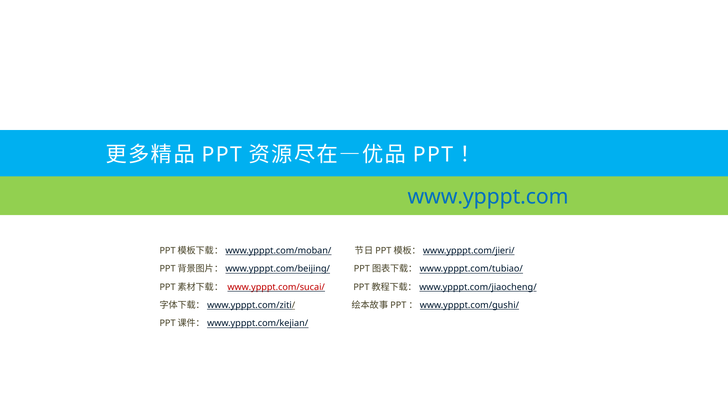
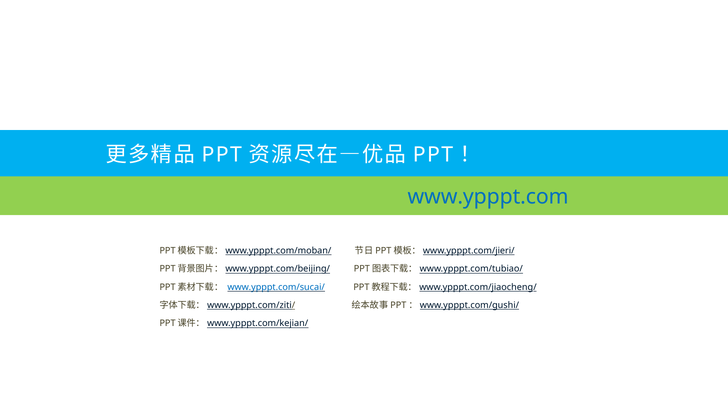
www.ypppt.com/sucai/ colour: red -> blue (276, 287)
